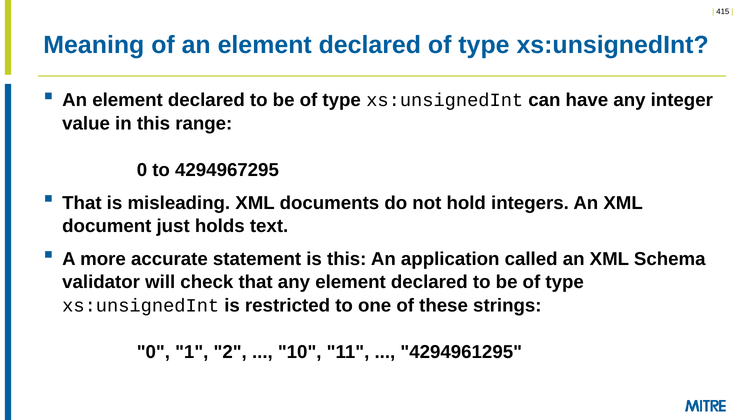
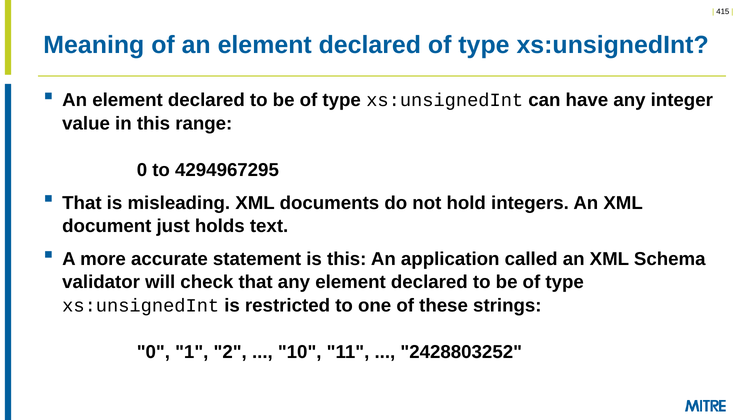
4294961295: 4294961295 -> 2428803252 (461, 352)
